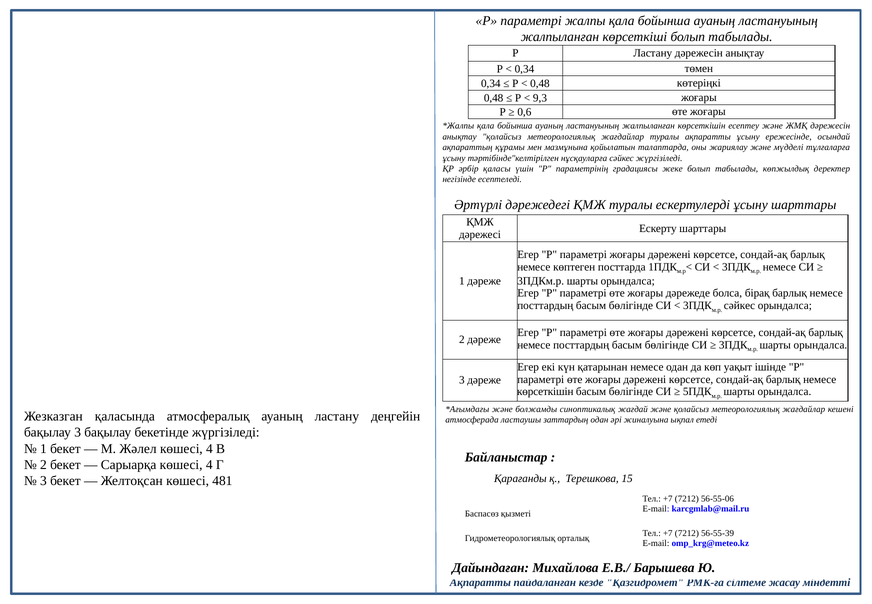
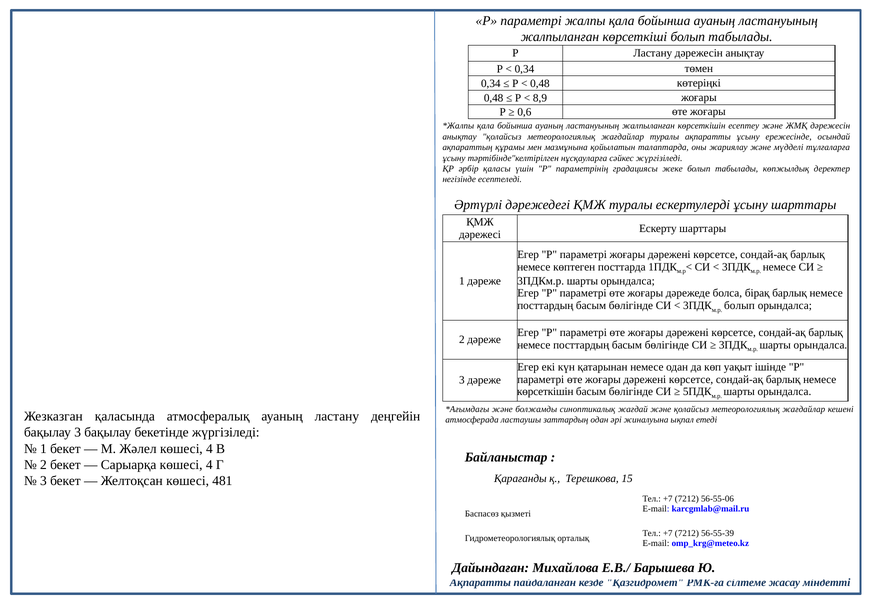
9,3: 9,3 -> 8,9 (540, 98)
сәйкес: сәйкес -> болып (739, 305)
